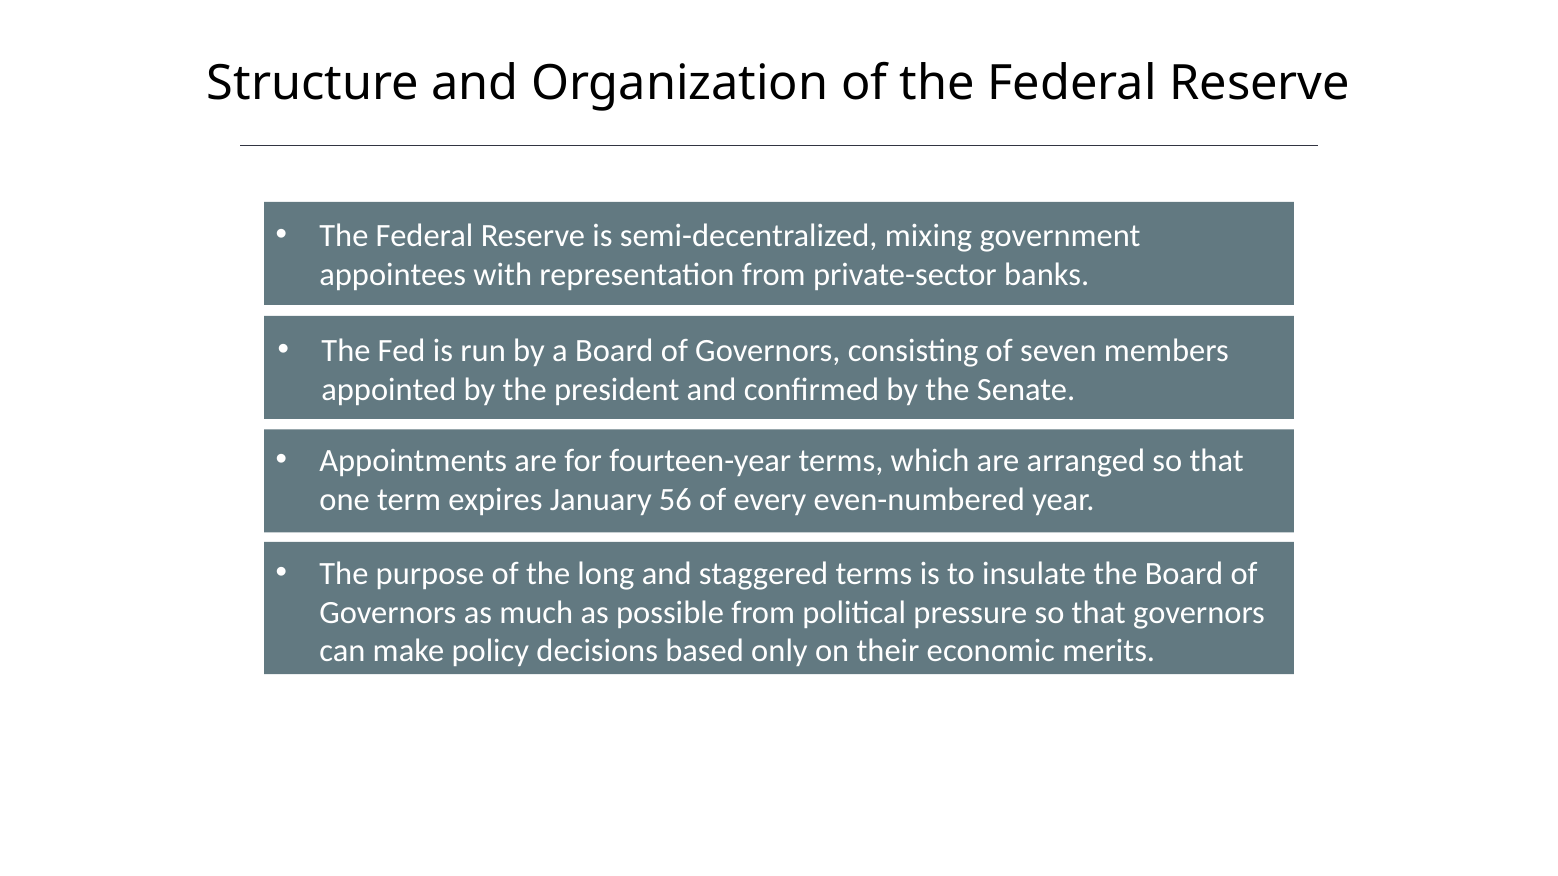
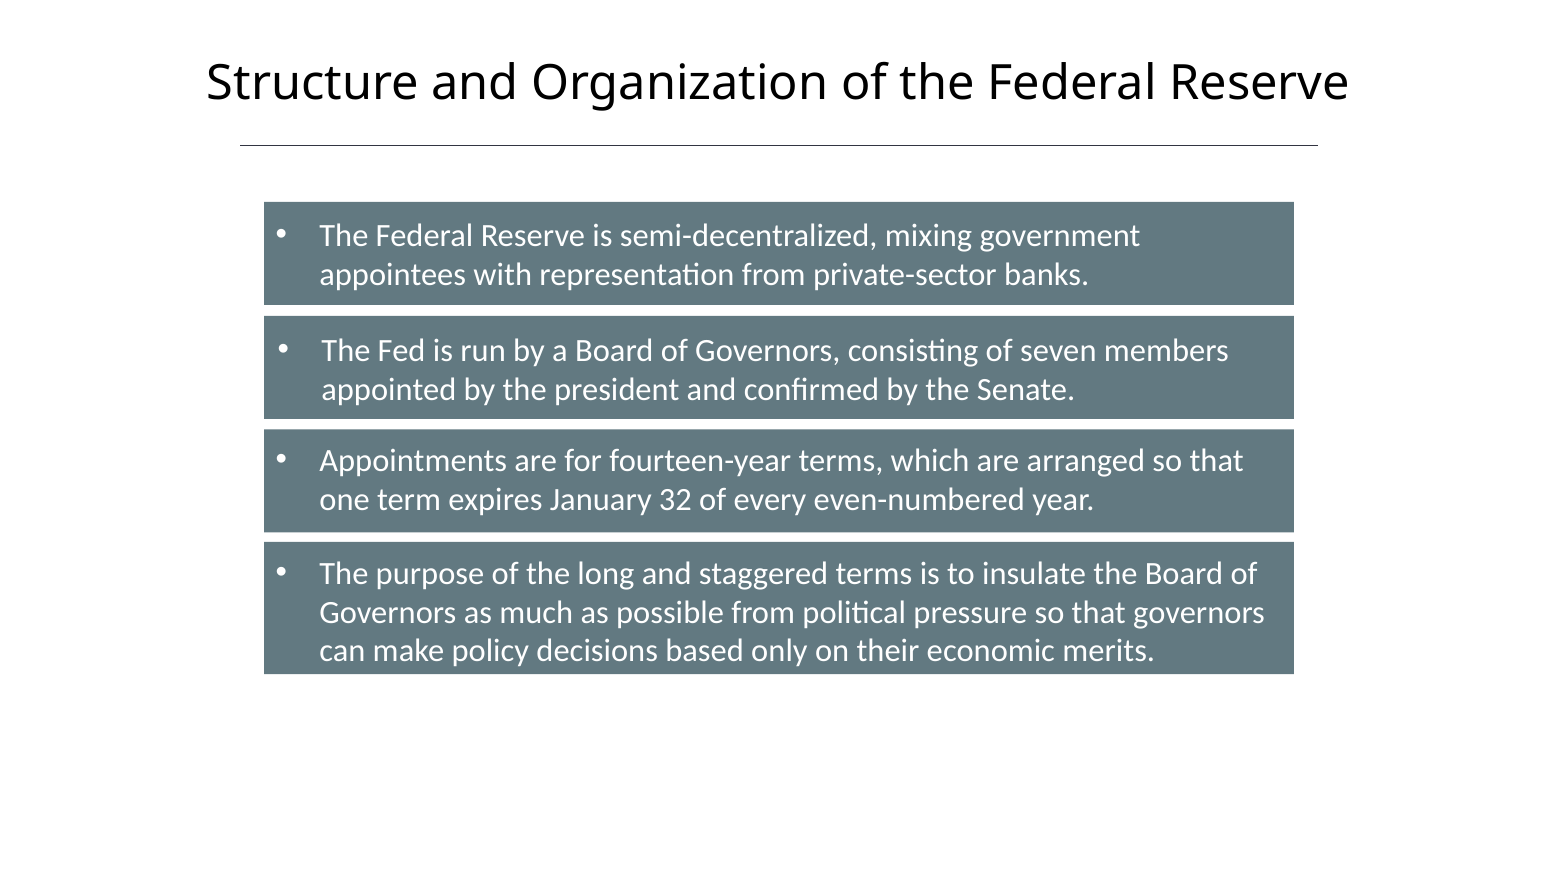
56: 56 -> 32 (675, 500)
